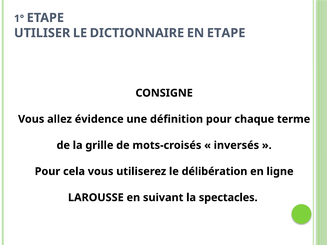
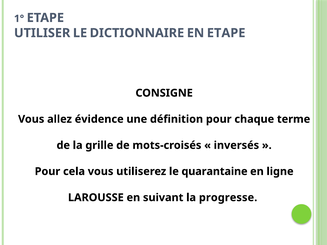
délibération: délibération -> quarantaine (215, 172)
spectacles: spectacles -> progresse (228, 198)
